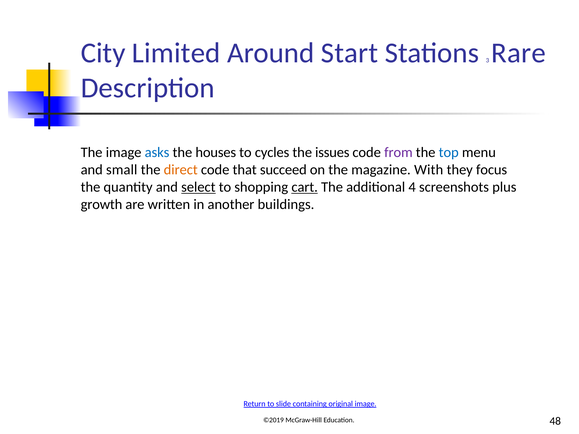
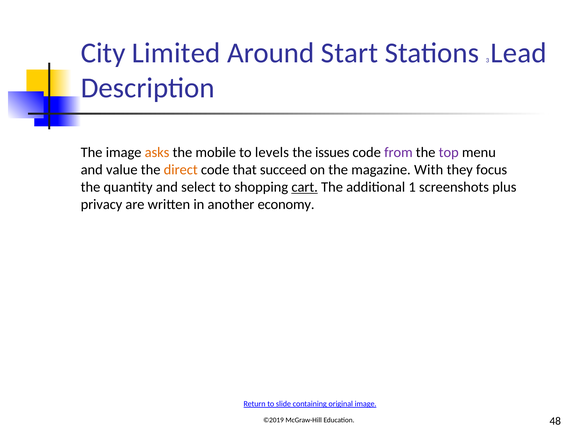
Rare: Rare -> Lead (519, 53)
asks colour: blue -> orange (157, 153)
houses: houses -> mobile (216, 153)
cycles: cycles -> levels (272, 153)
top colour: blue -> purple (449, 153)
small: small -> value (122, 170)
select underline: present -> none (198, 187)
4: 4 -> 1 (412, 187)
growth: growth -> privacy (101, 205)
buildings: buildings -> economy (286, 205)
